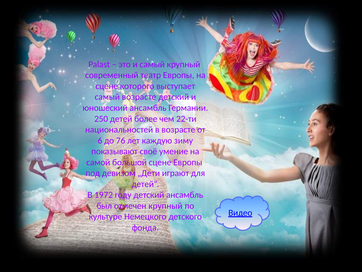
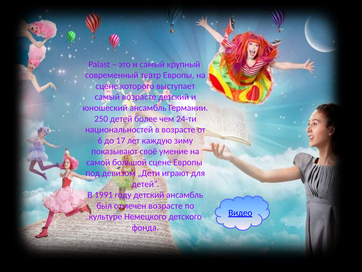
22-ти: 22-ти -> 24-ти (186, 119)
76: 76 -> 17 (121, 140)
1972: 1972 -> 1991 (104, 195)
отмечен крупный: крупный -> возрасте (165, 205)
